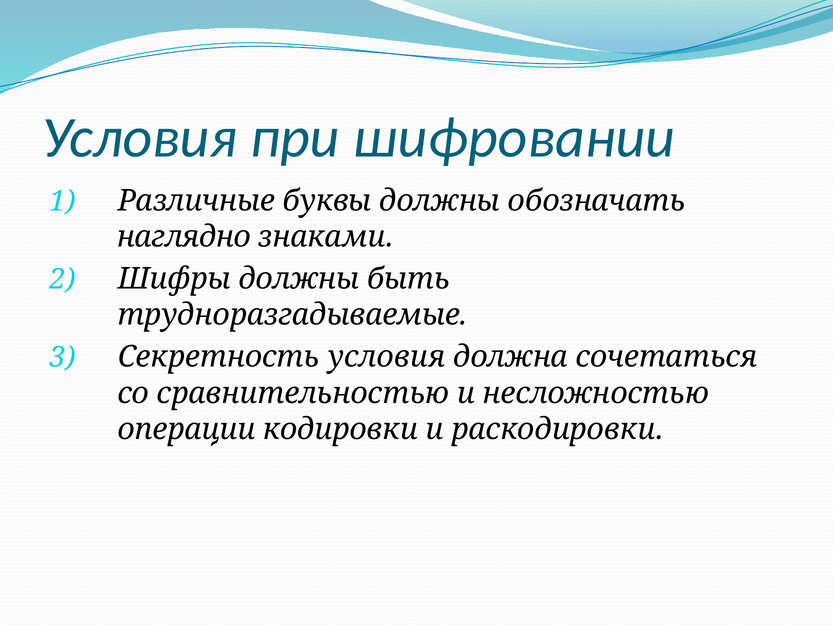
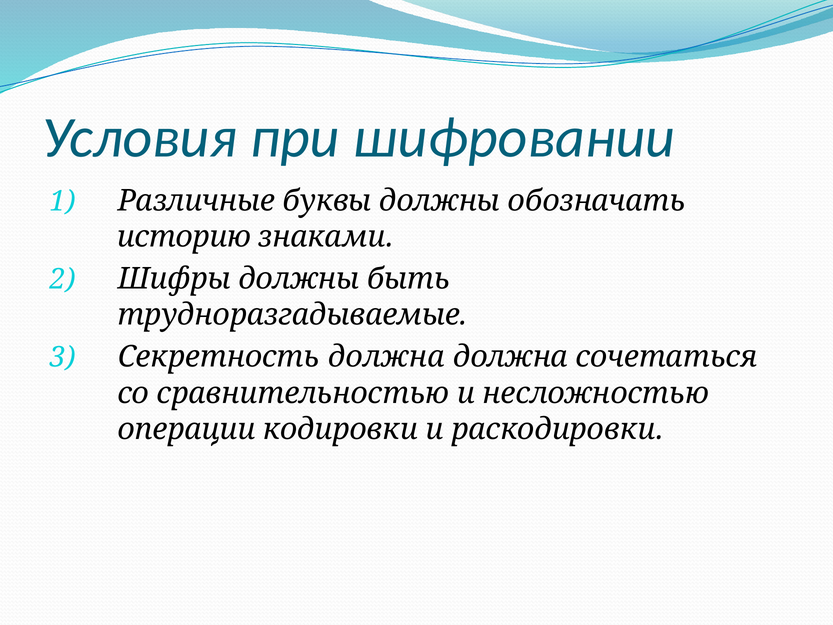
наглядно: наглядно -> историю (184, 237)
Секретность условия: условия -> должна (386, 357)
